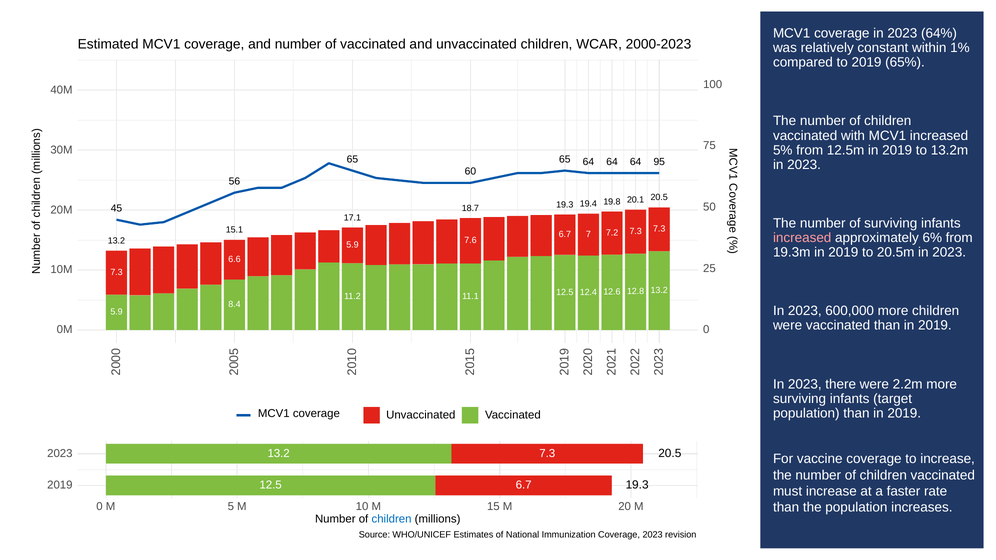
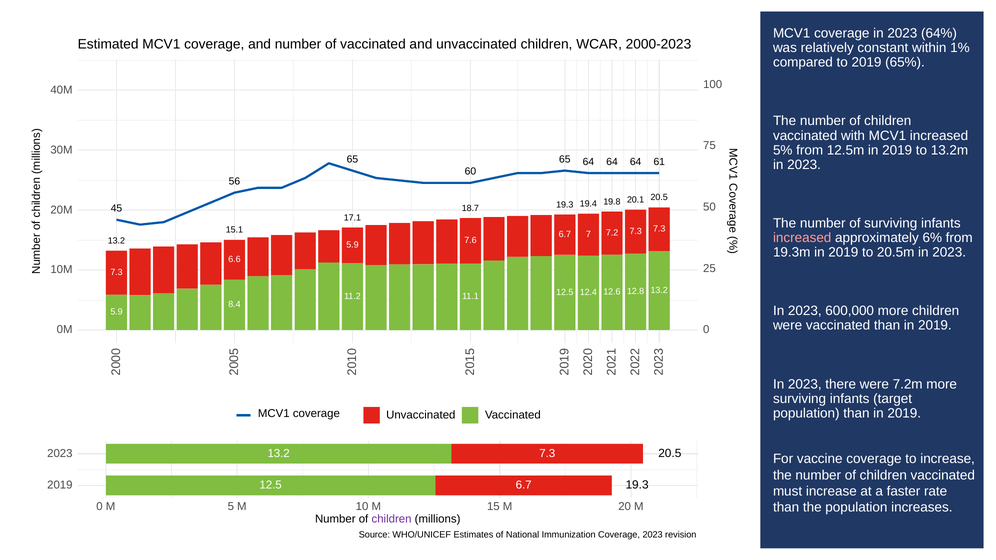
95: 95 -> 61 (659, 162)
2.2m: 2.2m -> 7.2m (908, 384)
children colour: blue -> purple (392, 519)
